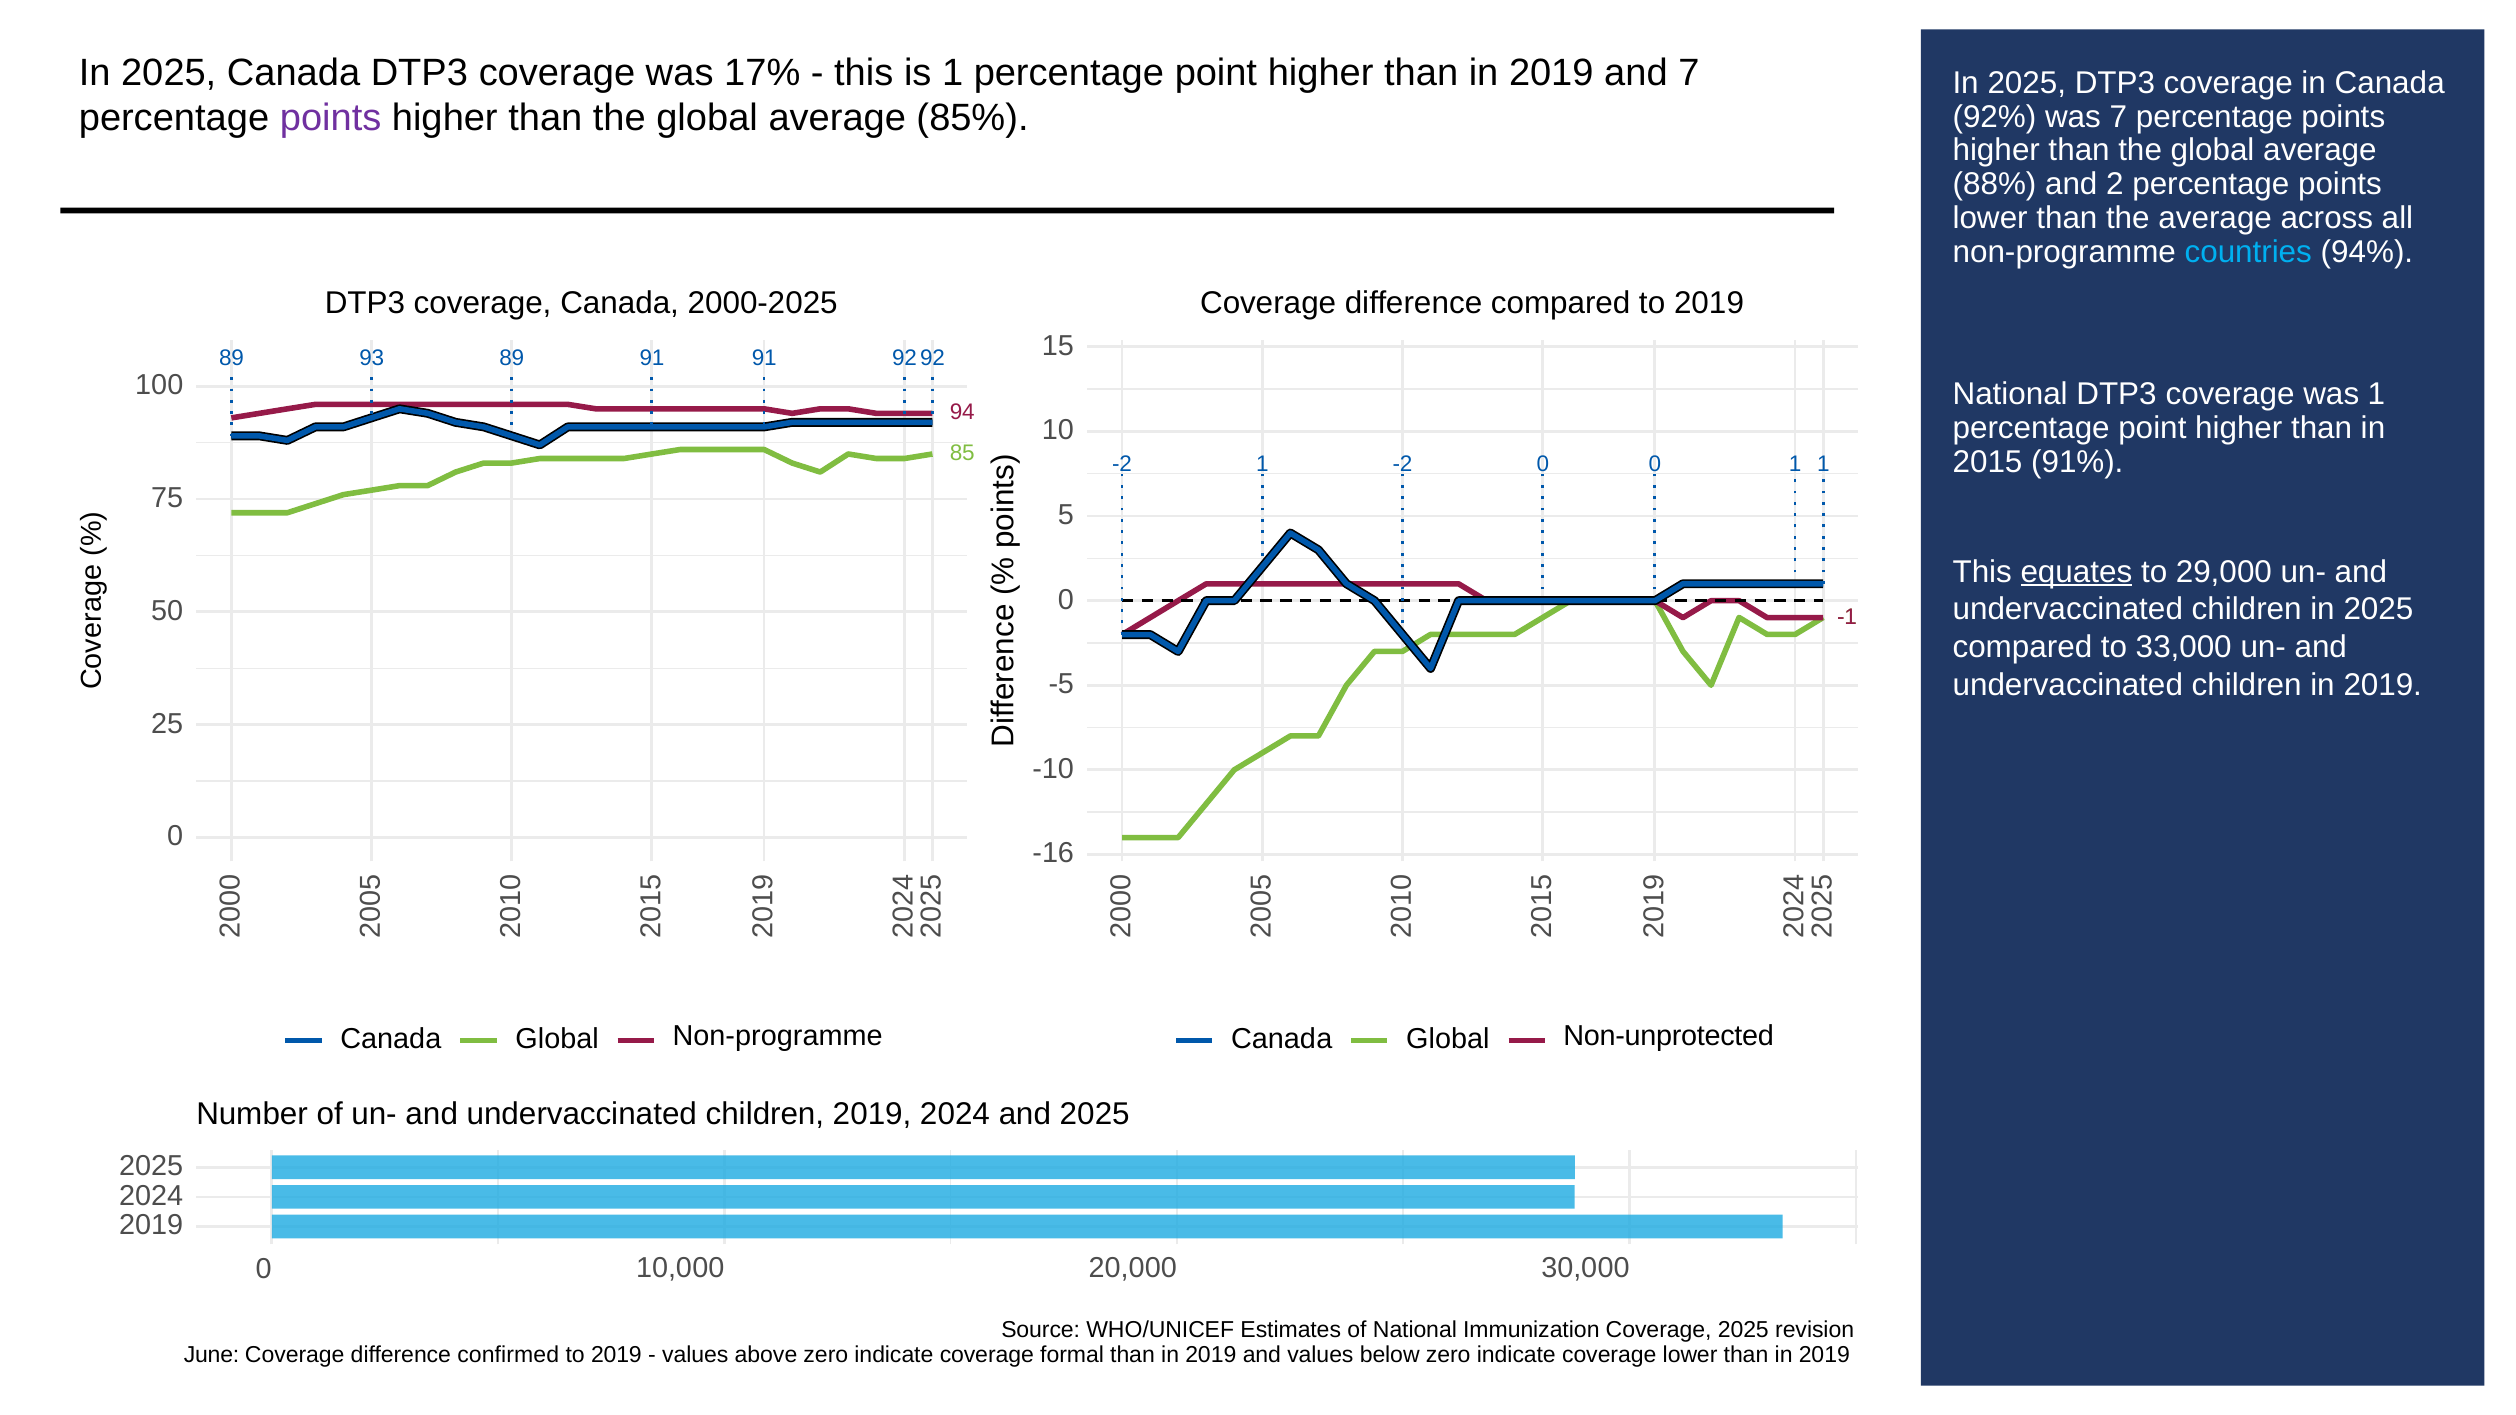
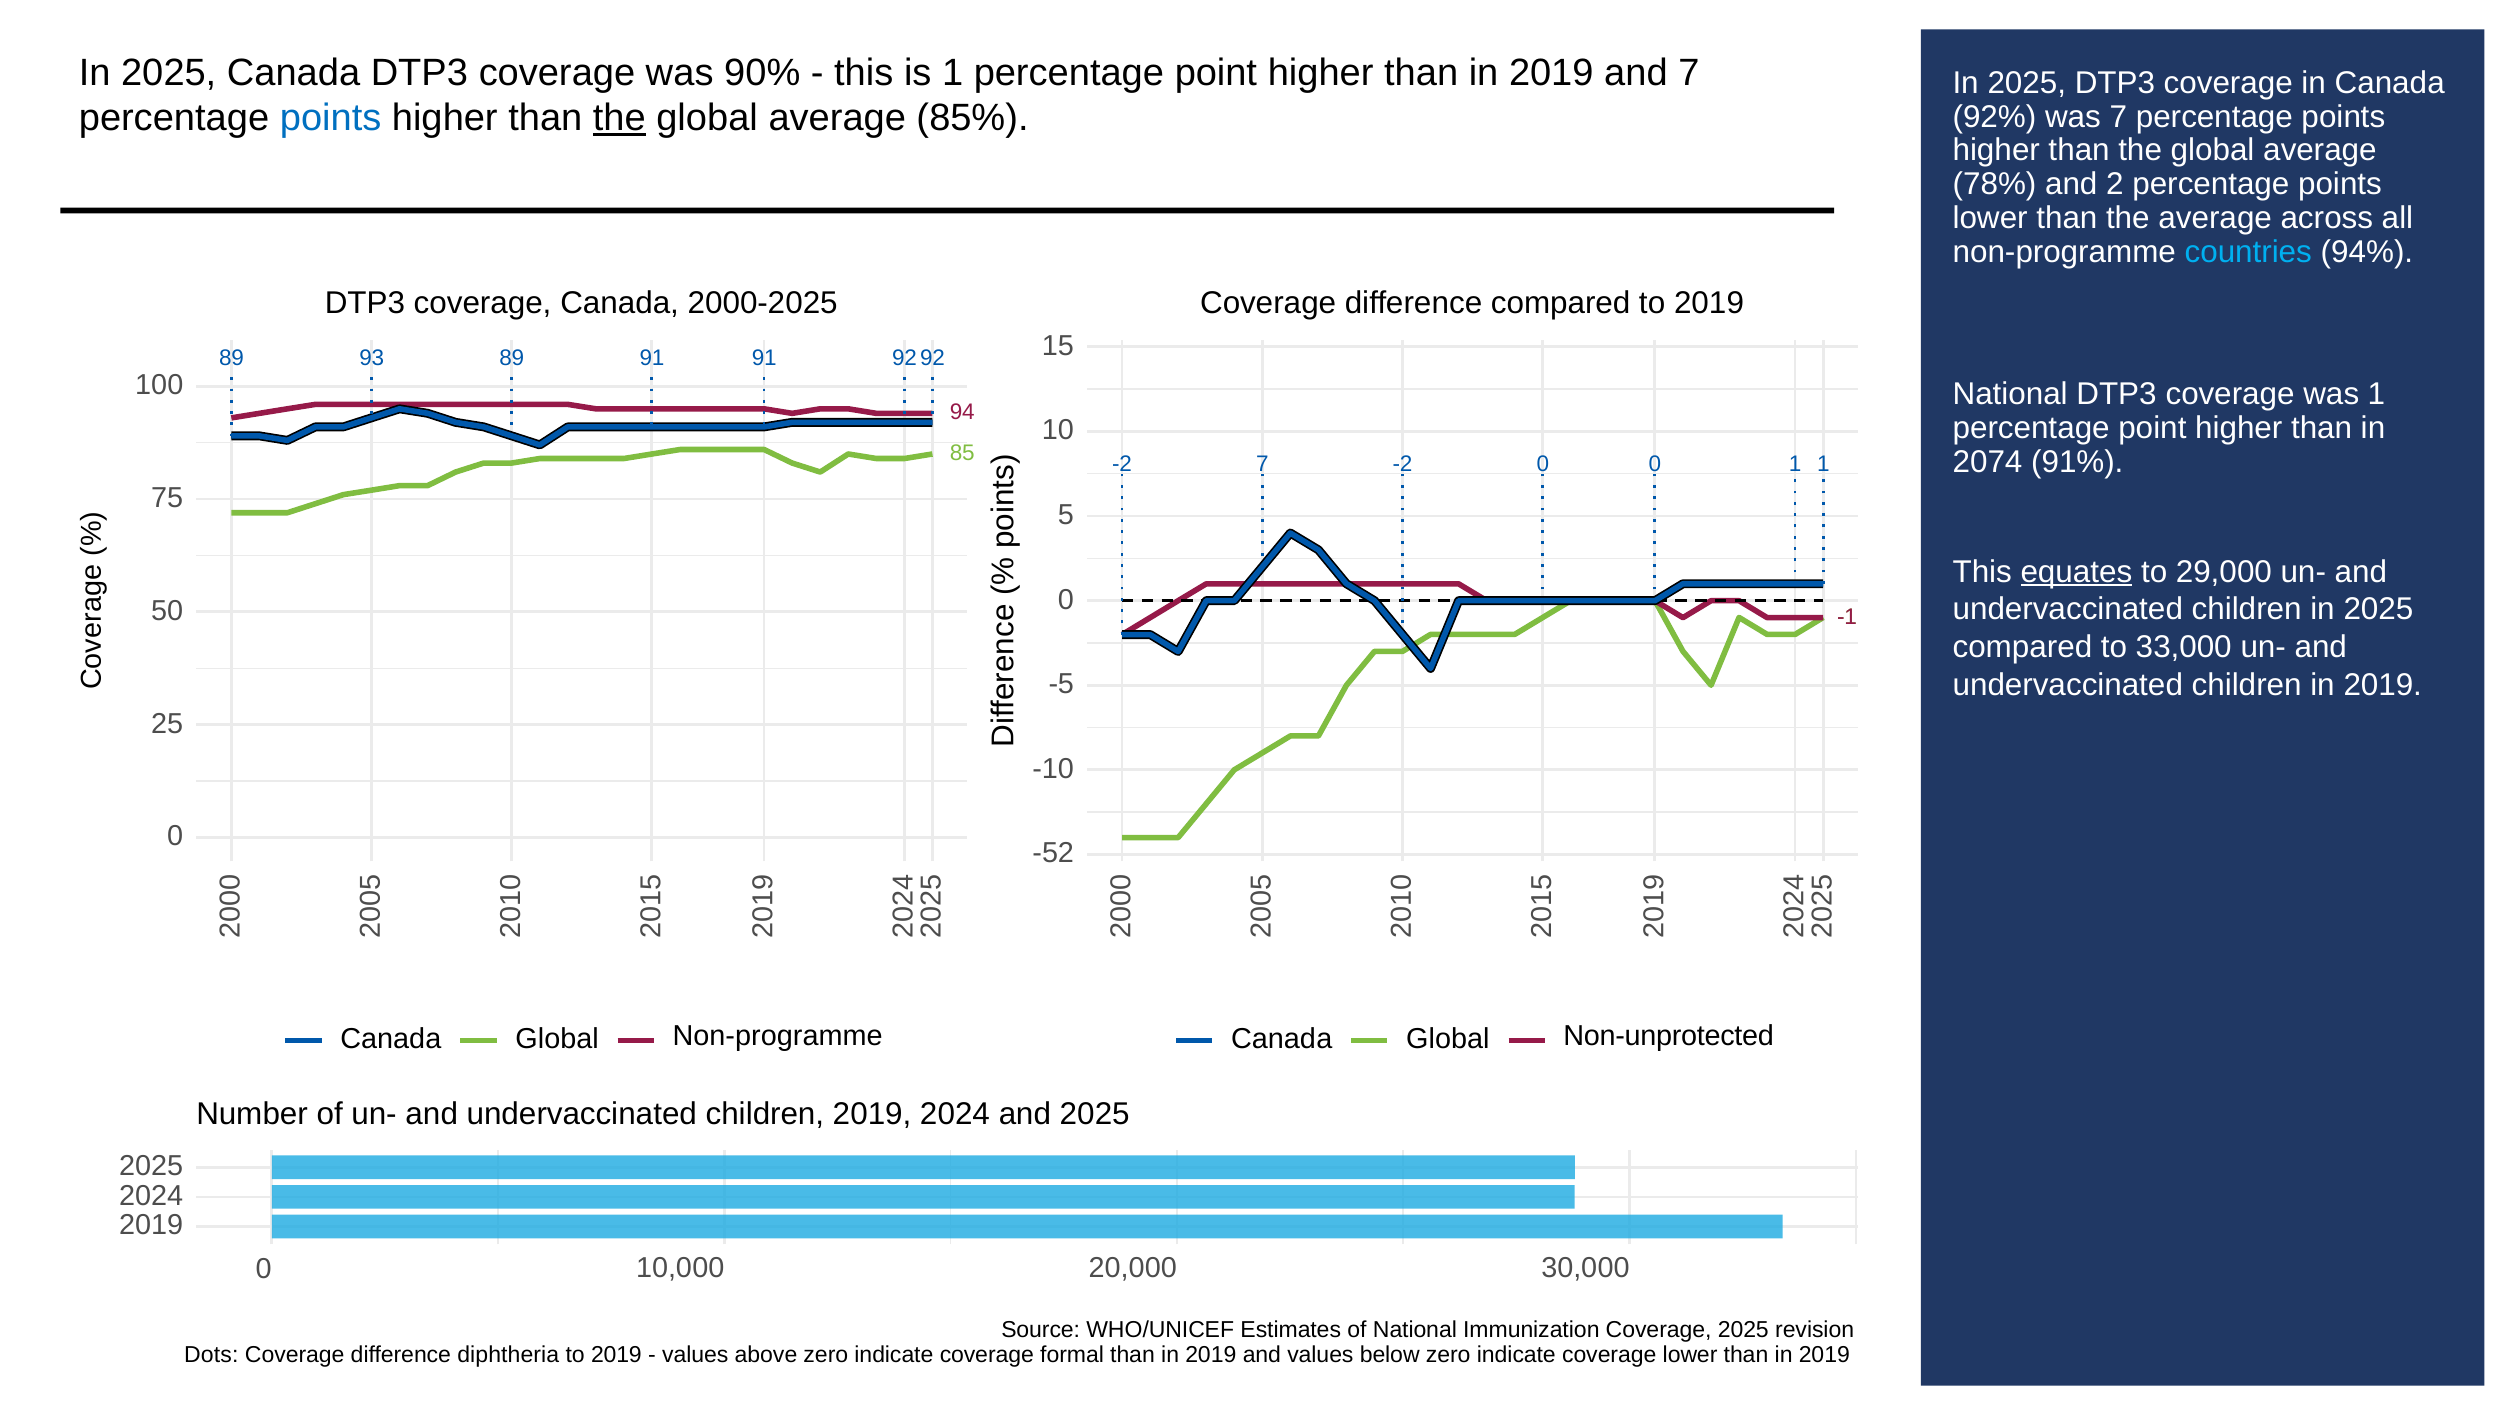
17%: 17% -> 90% (762, 73)
points colour: purple -> blue (331, 118)
the underline: none -> present (619, 118)
88%: 88% -> 78% (1995, 185)
2015: 2015 -> 2074 (1988, 463)
-2 1: 1 -> 7 (1262, 465)
-16: -16 -> -52 (1053, 854)
June: June -> Dots (211, 1355)
confirmed: confirmed -> diphtheria (508, 1355)
